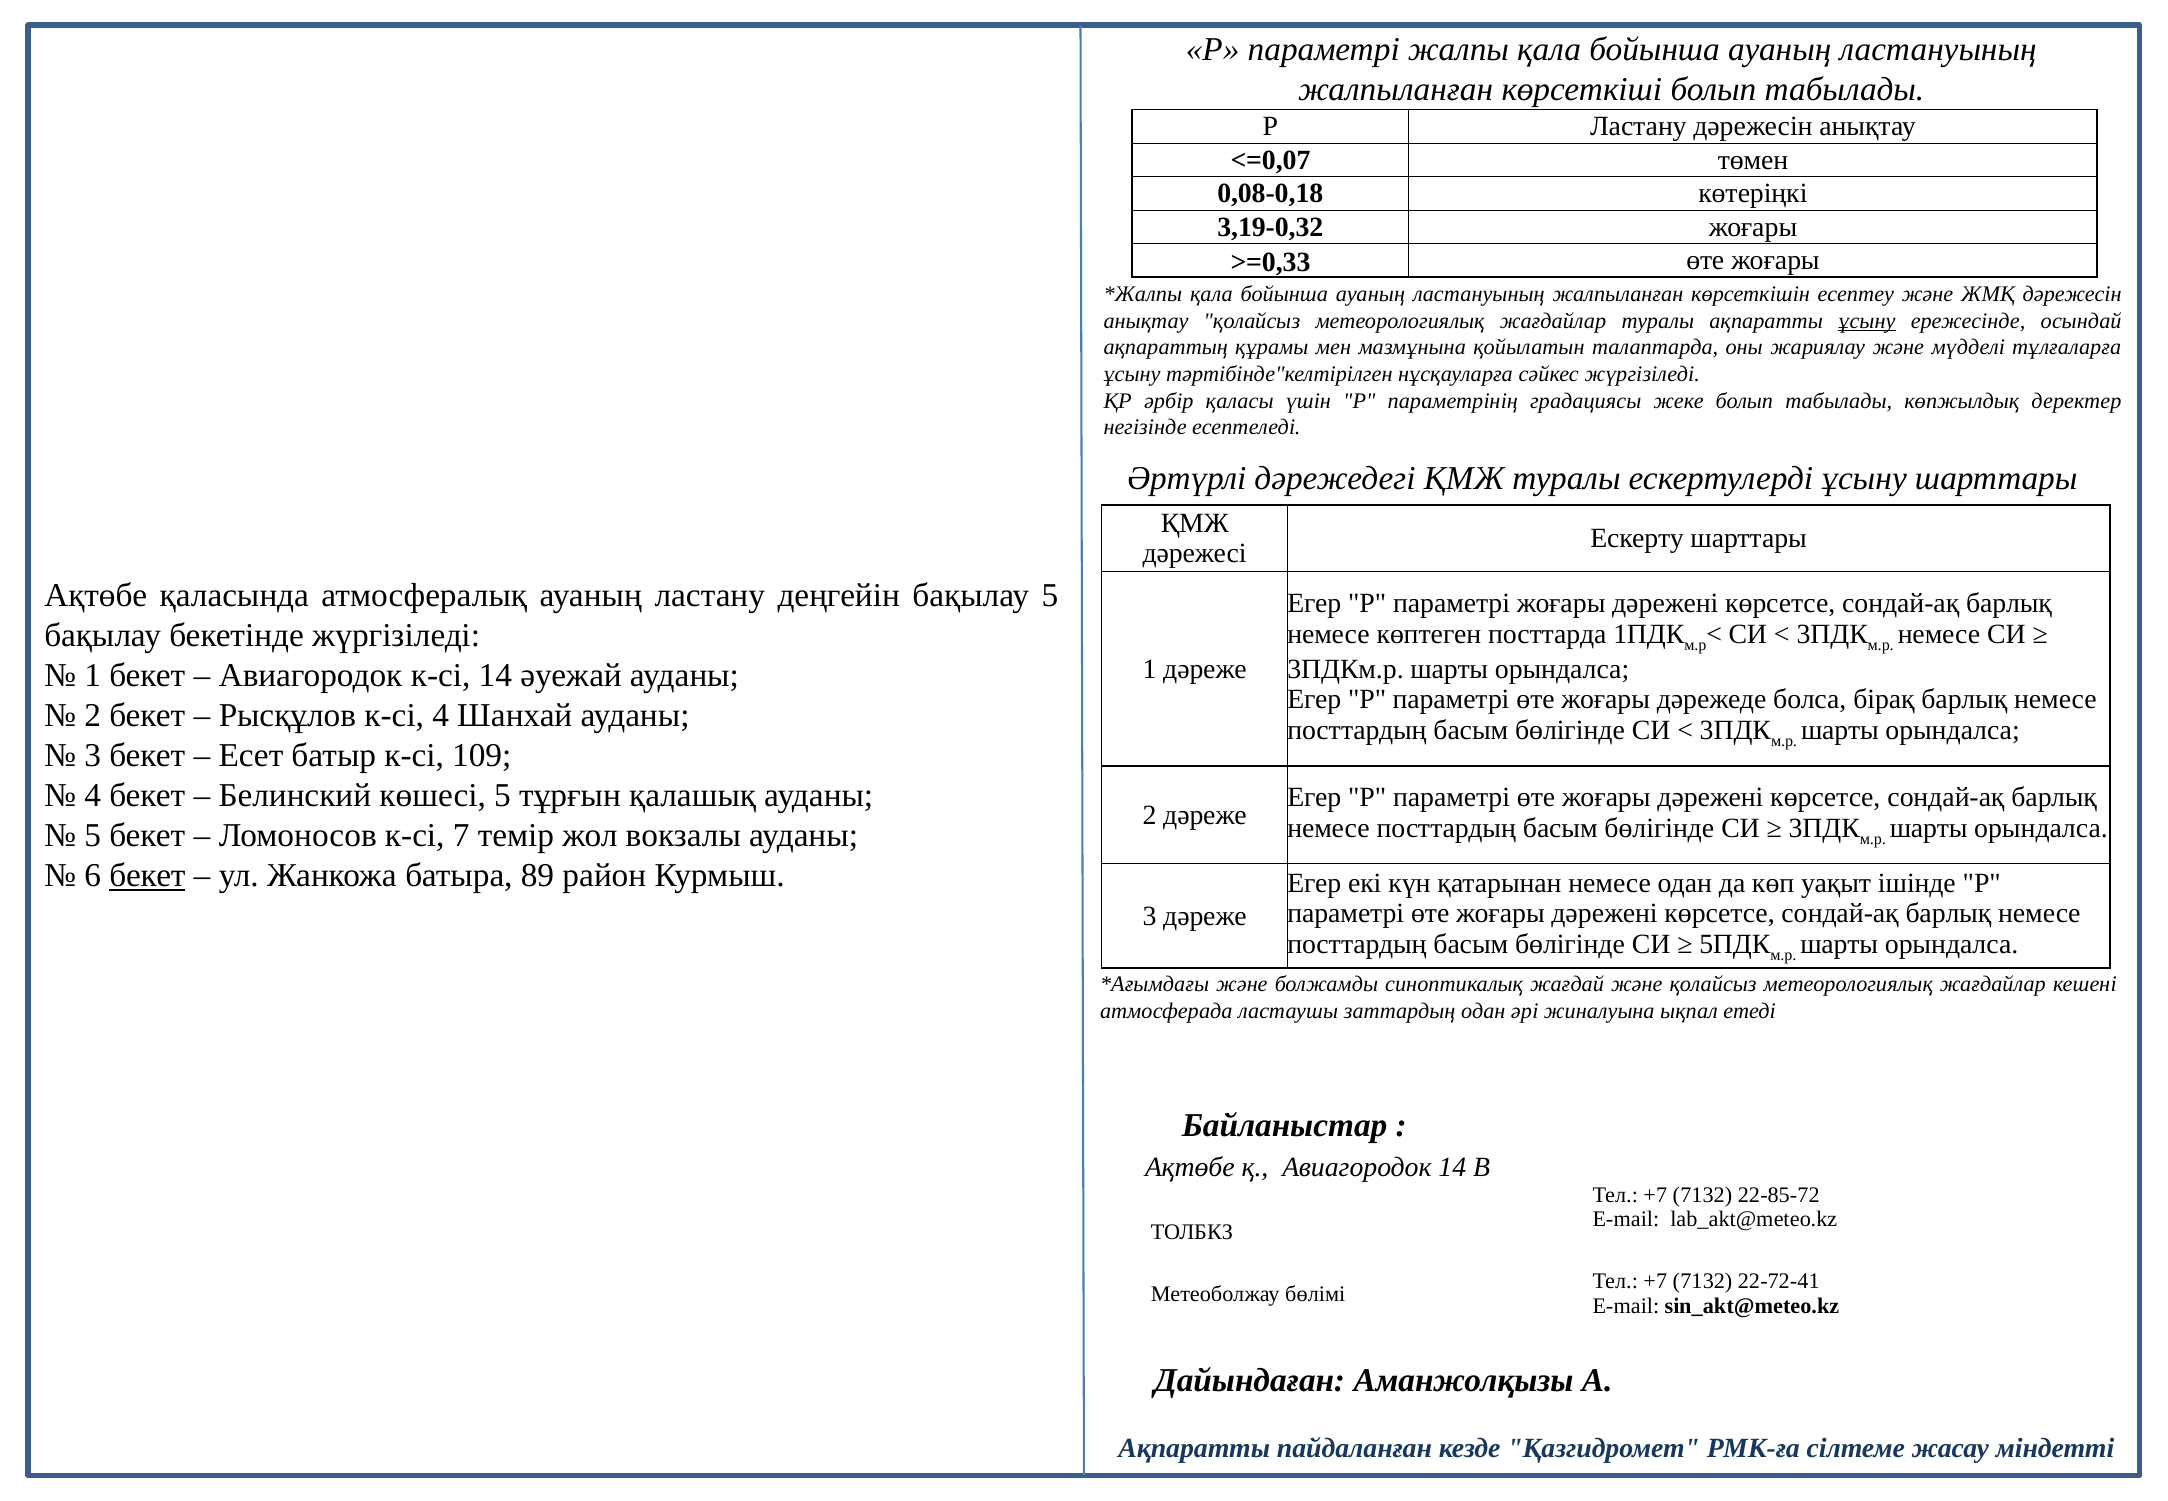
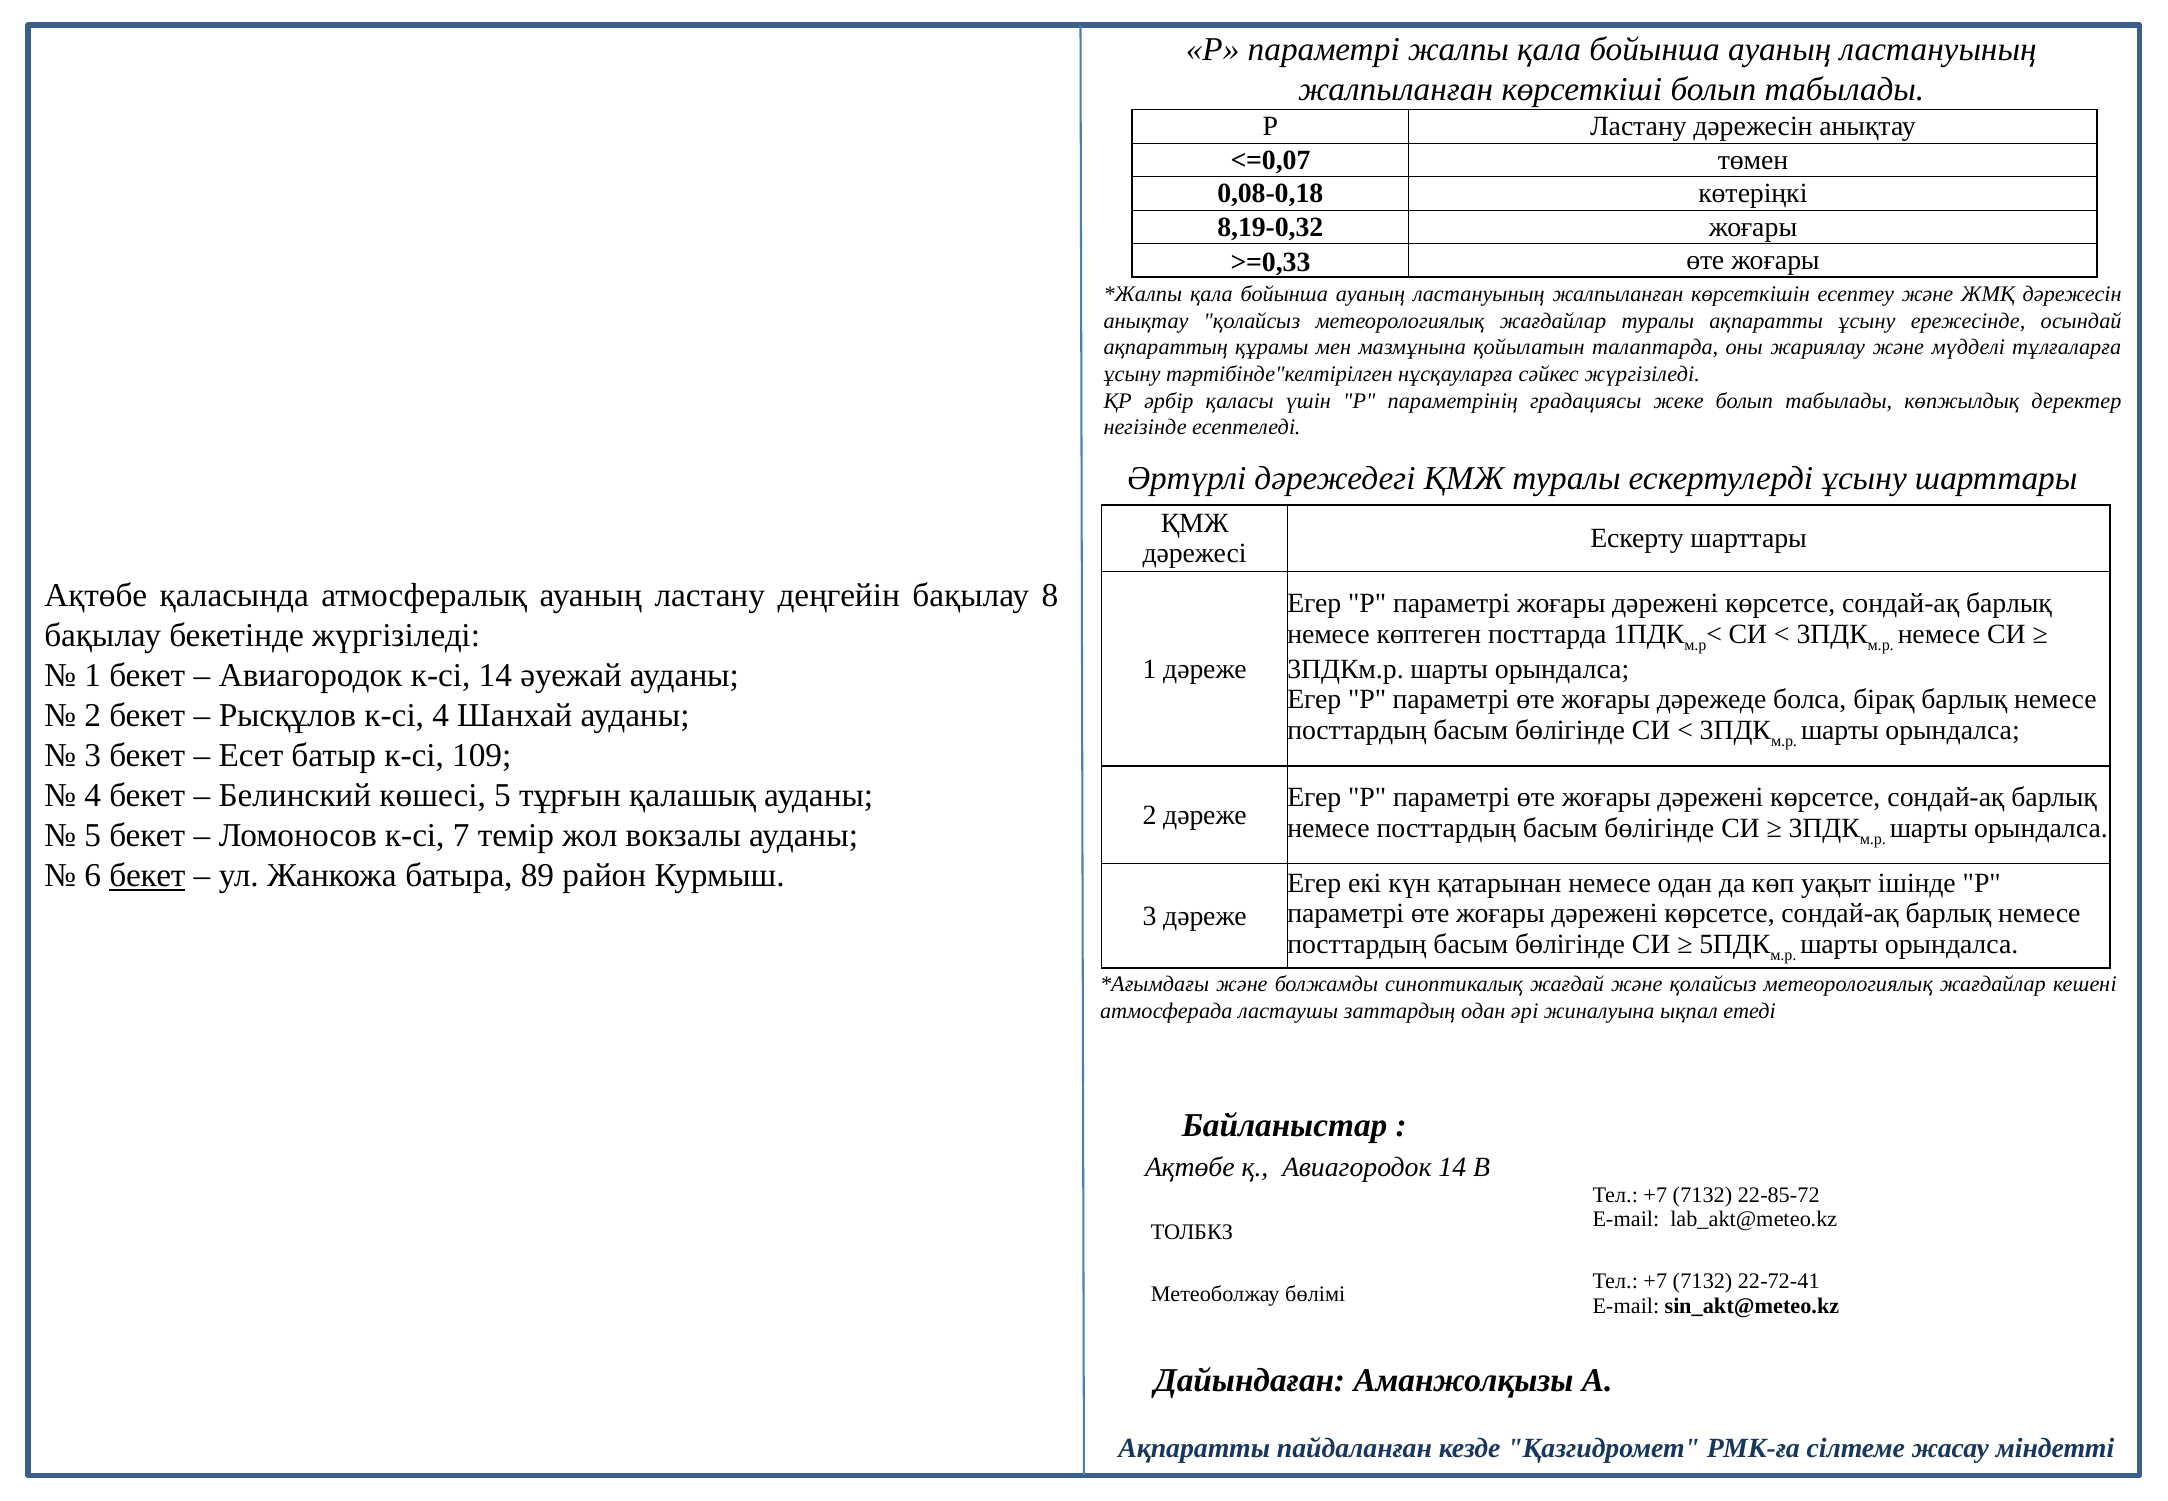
3,19-0,32: 3,19-0,32 -> 8,19-0,32 (1270, 227)
ұсыну underline: present -> none (1867, 321)
бақылау 5: 5 -> 8 (1050, 596)
